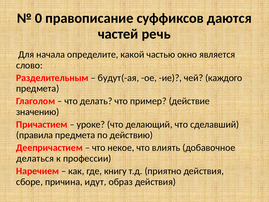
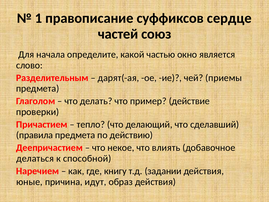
0: 0 -> 1 (39, 18)
даются: даются -> сердце (229, 18)
речь: речь -> союз (156, 34)
будут(-ая: будут(-ая -> дарят(-ая (118, 78)
каждого: каждого -> приемы (224, 78)
значению: значению -> проверки (38, 112)
уроке: уроке -> тепло (91, 124)
профессии: профессии -> способной (87, 158)
приятно: приятно -> задании (163, 171)
сборе: сборе -> юные (29, 182)
